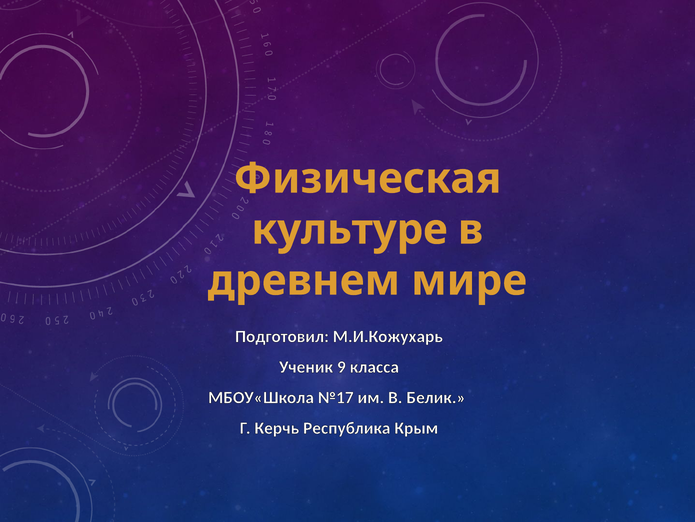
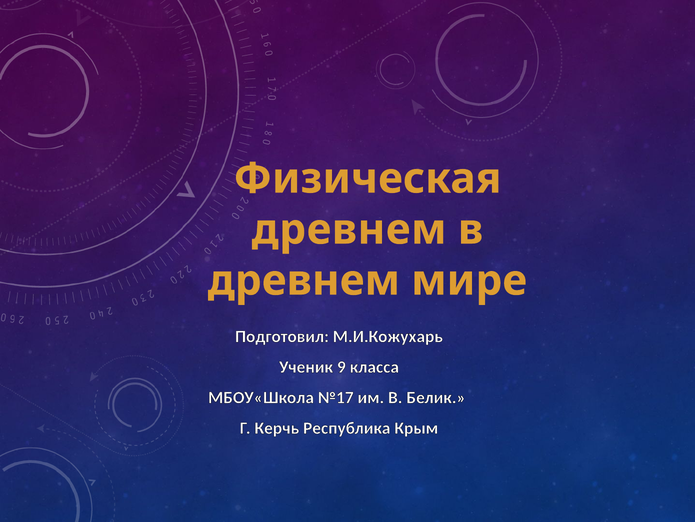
культуре: культуре -> древнем (349, 229)
